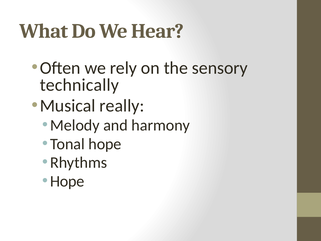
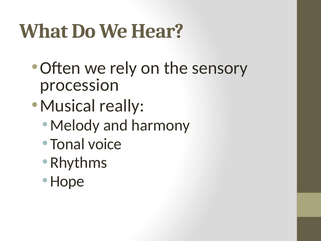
technically: technically -> procession (79, 85)
Tonal hope: hope -> voice (105, 144)
